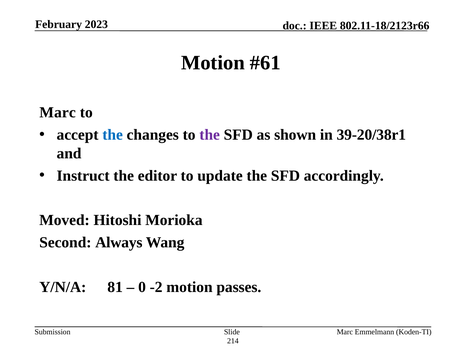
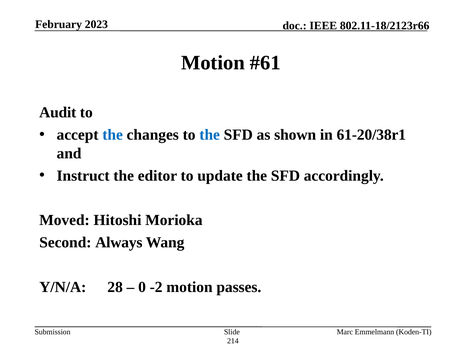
Marc: Marc -> Audit (58, 113)
the colour: purple -> blue (210, 135)
39-20/38r1: 39-20/38r1 -> 61-20/38r1 (371, 135)
81: 81 -> 28 (115, 288)
